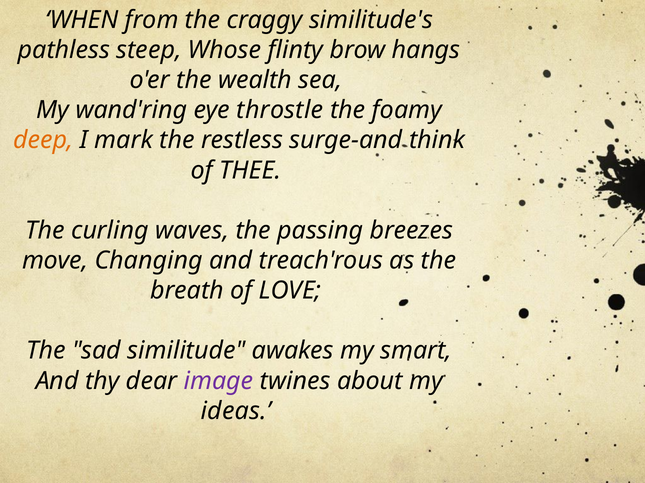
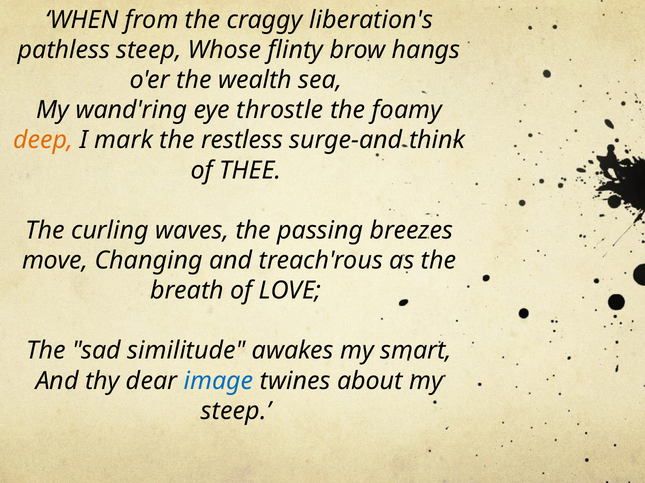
similitude's: similitude's -> liberation's (371, 20)
image colour: purple -> blue (219, 381)
ideas: ideas -> steep (236, 411)
